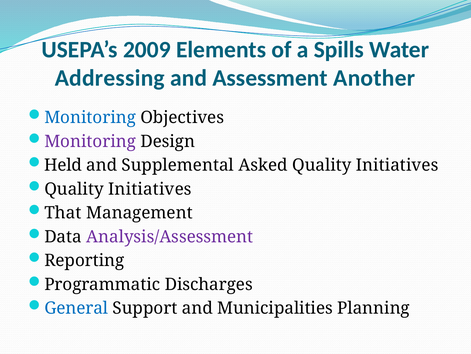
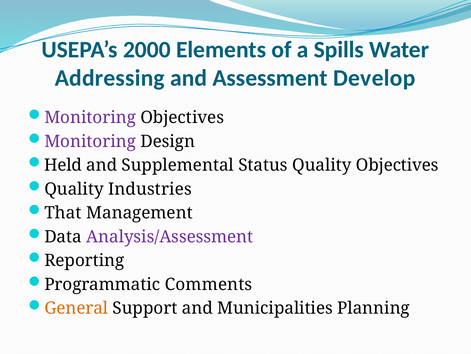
2009: 2009 -> 2000 (147, 50)
Another: Another -> Develop (374, 78)
Monitoring colour: blue -> purple (90, 117)
Asked: Asked -> Status (263, 165)
Initiatives: Initiatives -> Objectives (397, 165)
Initiatives: Initiatives -> Industries (150, 189)
Discharges: Discharges -> Comments (209, 284)
General colour: blue -> orange (76, 308)
